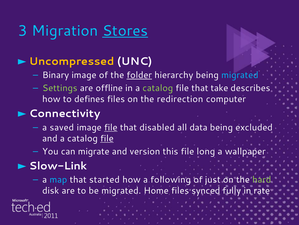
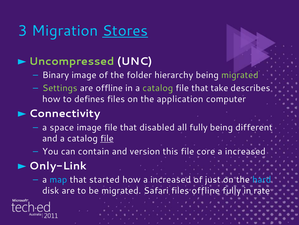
Uncompressed colour: yellow -> light green (72, 61)
folder underline: present -> none (139, 75)
migrated colour: light blue -> light green (240, 75)
redirection: redirection -> application (180, 99)
saved: saved -> space (62, 127)
file underline: present -> none (111, 127)
all data: data -> fully (199, 127)
excluded: excluded -> different (254, 127)
migrate: migrate -> contain (94, 151)
long: long -> core (206, 151)
wallpaper: wallpaper -> increased (245, 151)
Slow-Link: Slow-Link -> Only-Link (58, 165)
how a following: following -> increased (171, 179)
hard colour: light green -> light blue (262, 179)
Home: Home -> Safari (156, 190)
files synced: synced -> offline (206, 190)
